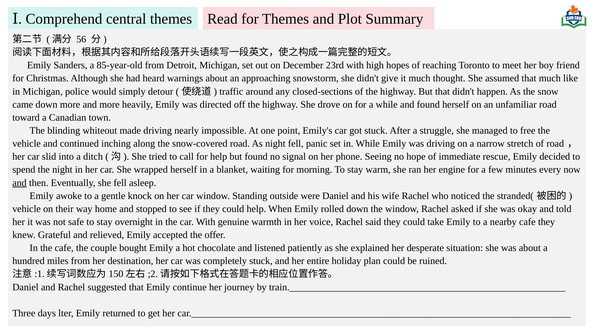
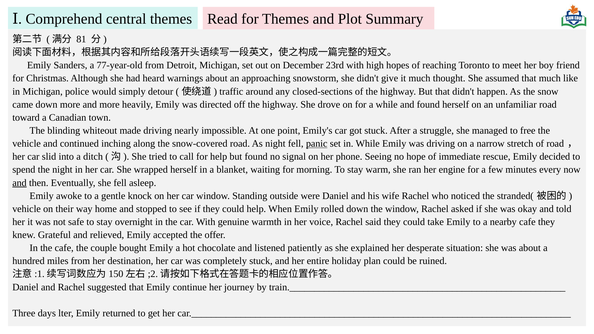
56: 56 -> 81 (81, 39)
85-year-old: 85-year-old -> 77-year-old (120, 65)
panic underline: none -> present (317, 144)
